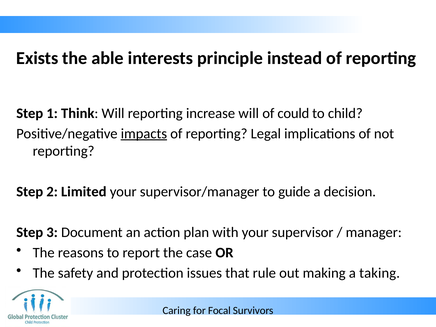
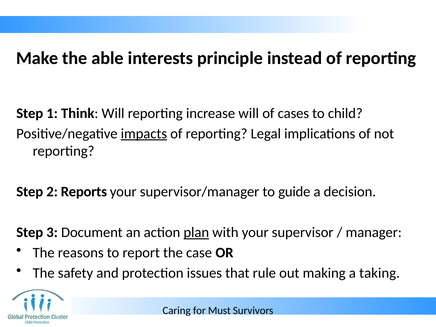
Exists: Exists -> Make (37, 58)
could: could -> cases (293, 113)
Limited: Limited -> Reports (84, 192)
plan underline: none -> present (196, 232)
Focal: Focal -> Must (219, 311)
